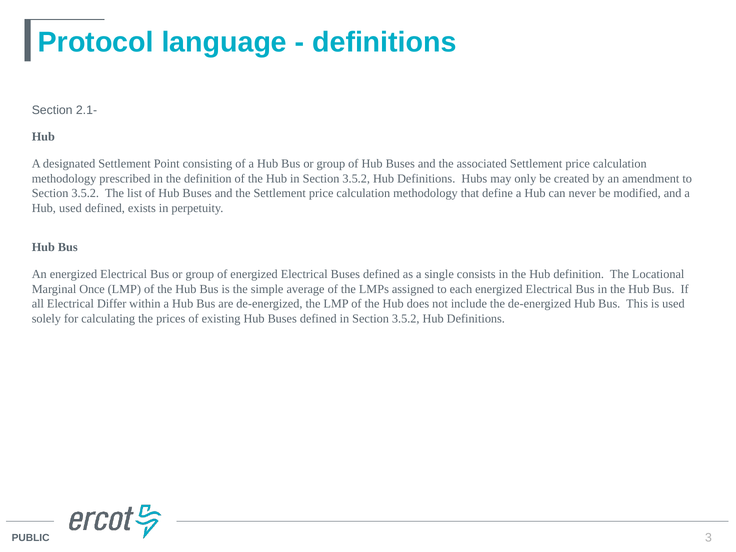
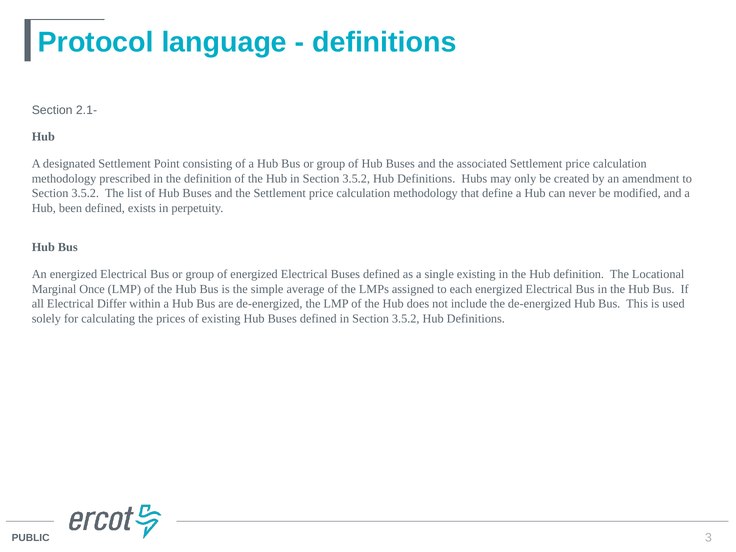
Hub used: used -> been (71, 208)
single consists: consists -> existing (476, 274)
